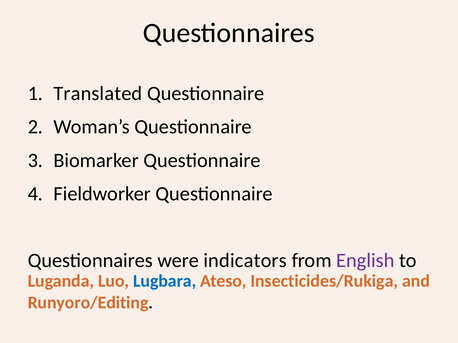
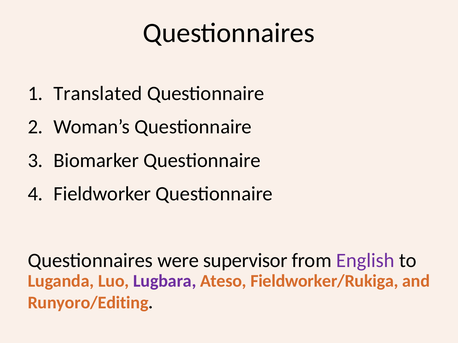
indicators: indicators -> supervisor (245, 261)
Lugbara colour: blue -> purple (165, 281)
Insecticides/Rukiga: Insecticides/Rukiga -> Fieldworker/Rukiga (324, 281)
